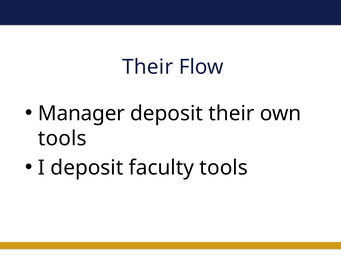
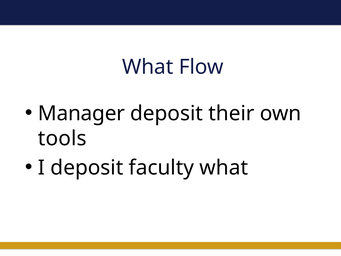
Their: Their -> What (148, 67)
faculty tools: tools -> what (224, 168)
